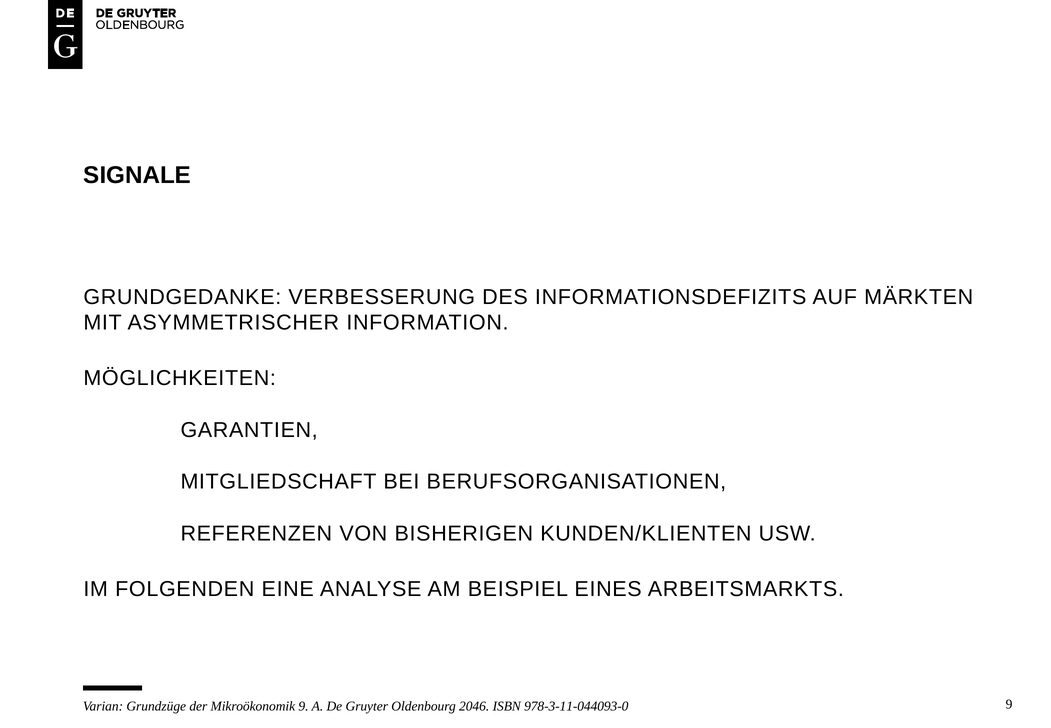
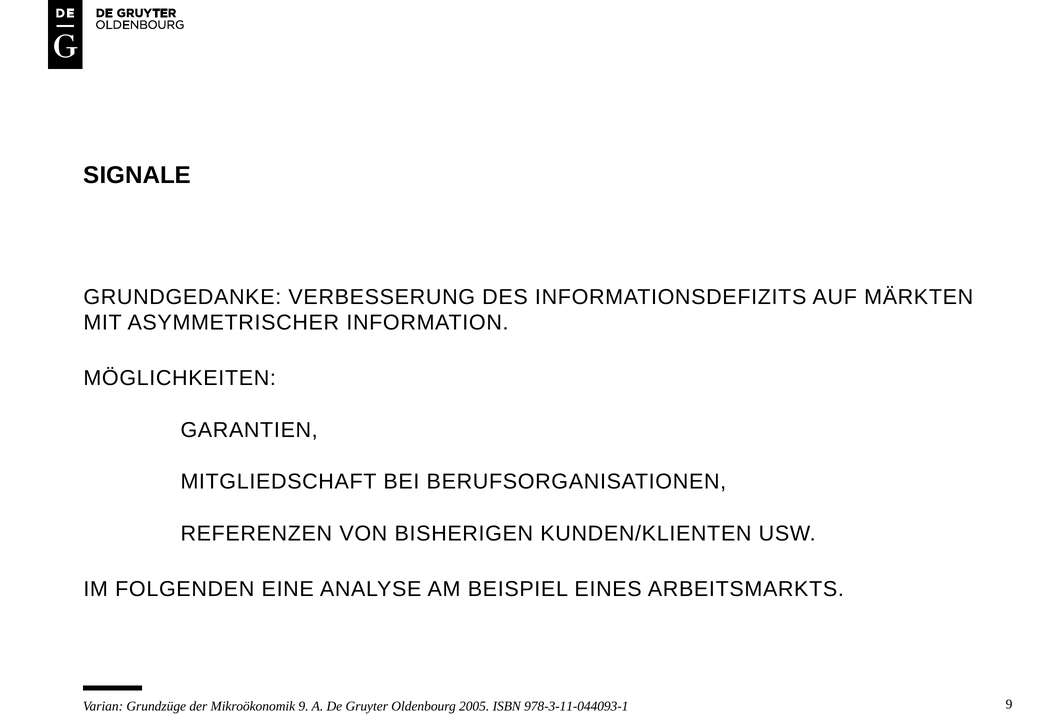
2046: 2046 -> 2005 (474, 706)
978-3-11-044093-0: 978-3-11-044093-0 -> 978-3-11-044093-1 (576, 706)
